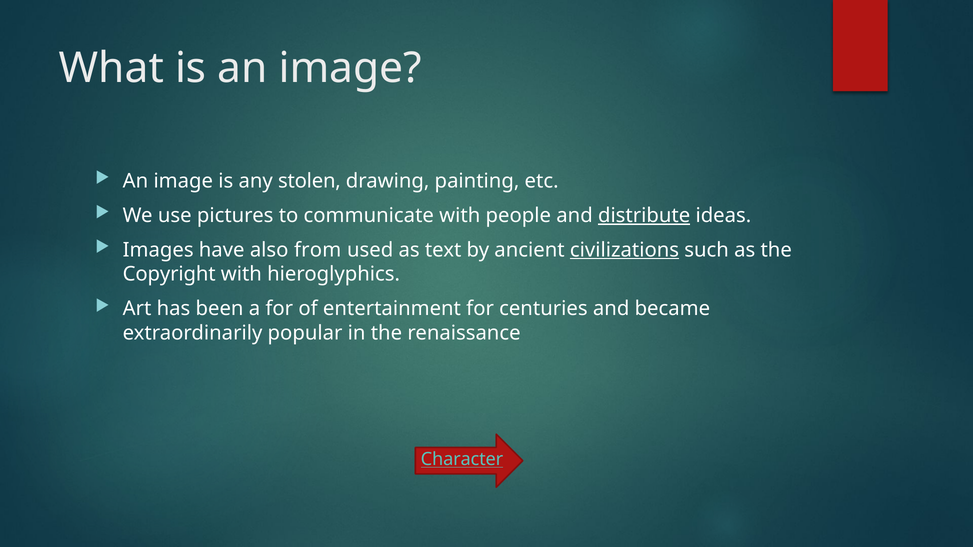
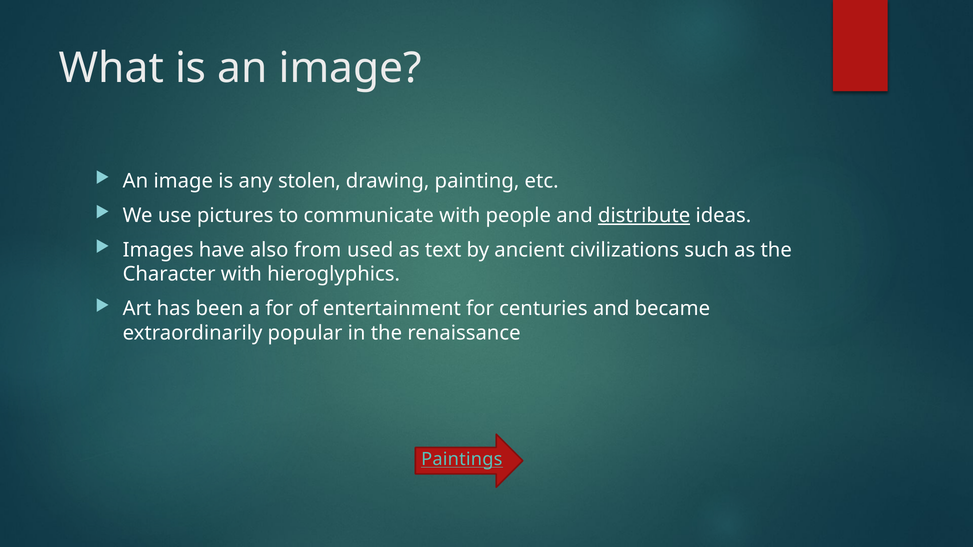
civilizations underline: present -> none (625, 250)
Copyright: Copyright -> Character (169, 274)
Character: Character -> Paintings (462, 459)
